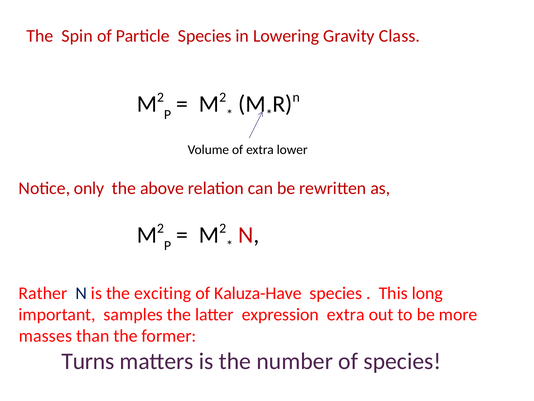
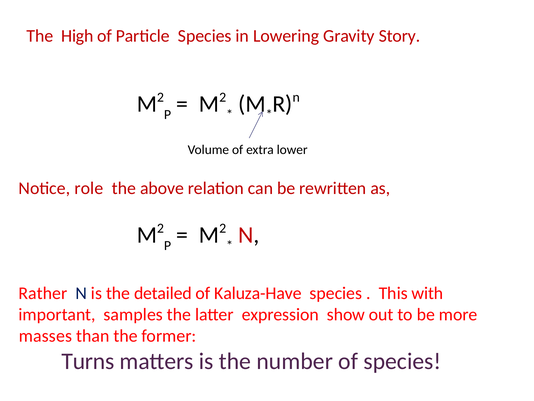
Spin: Spin -> High (77, 36)
Class: Class -> Story (400, 36)
only: only -> role (89, 188)
exciting: exciting -> detailed (163, 293)
long: long -> with (427, 293)
expression extra: extra -> show (346, 314)
